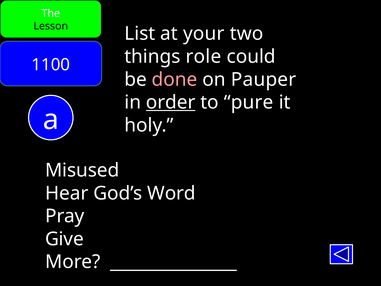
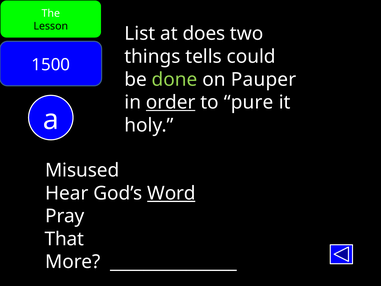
your: your -> does (204, 34)
role: role -> tells (204, 57)
1100: 1100 -> 1500 (51, 65)
done colour: pink -> light green (175, 79)
Word underline: none -> present (171, 193)
Give: Give -> That (64, 239)
